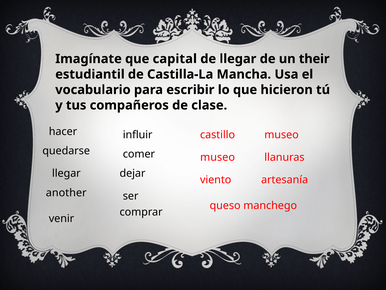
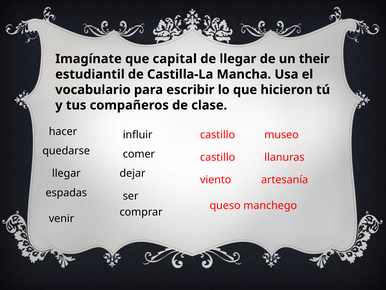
museo: museo -> castillo (218, 157)
another: another -> espadas (66, 192)
